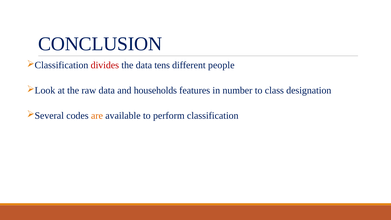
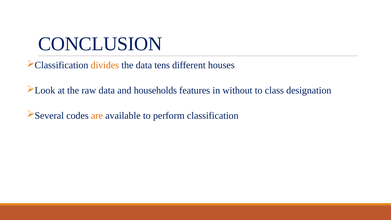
divides colour: red -> orange (105, 65)
people: people -> houses (221, 65)
number: number -> without (237, 90)
